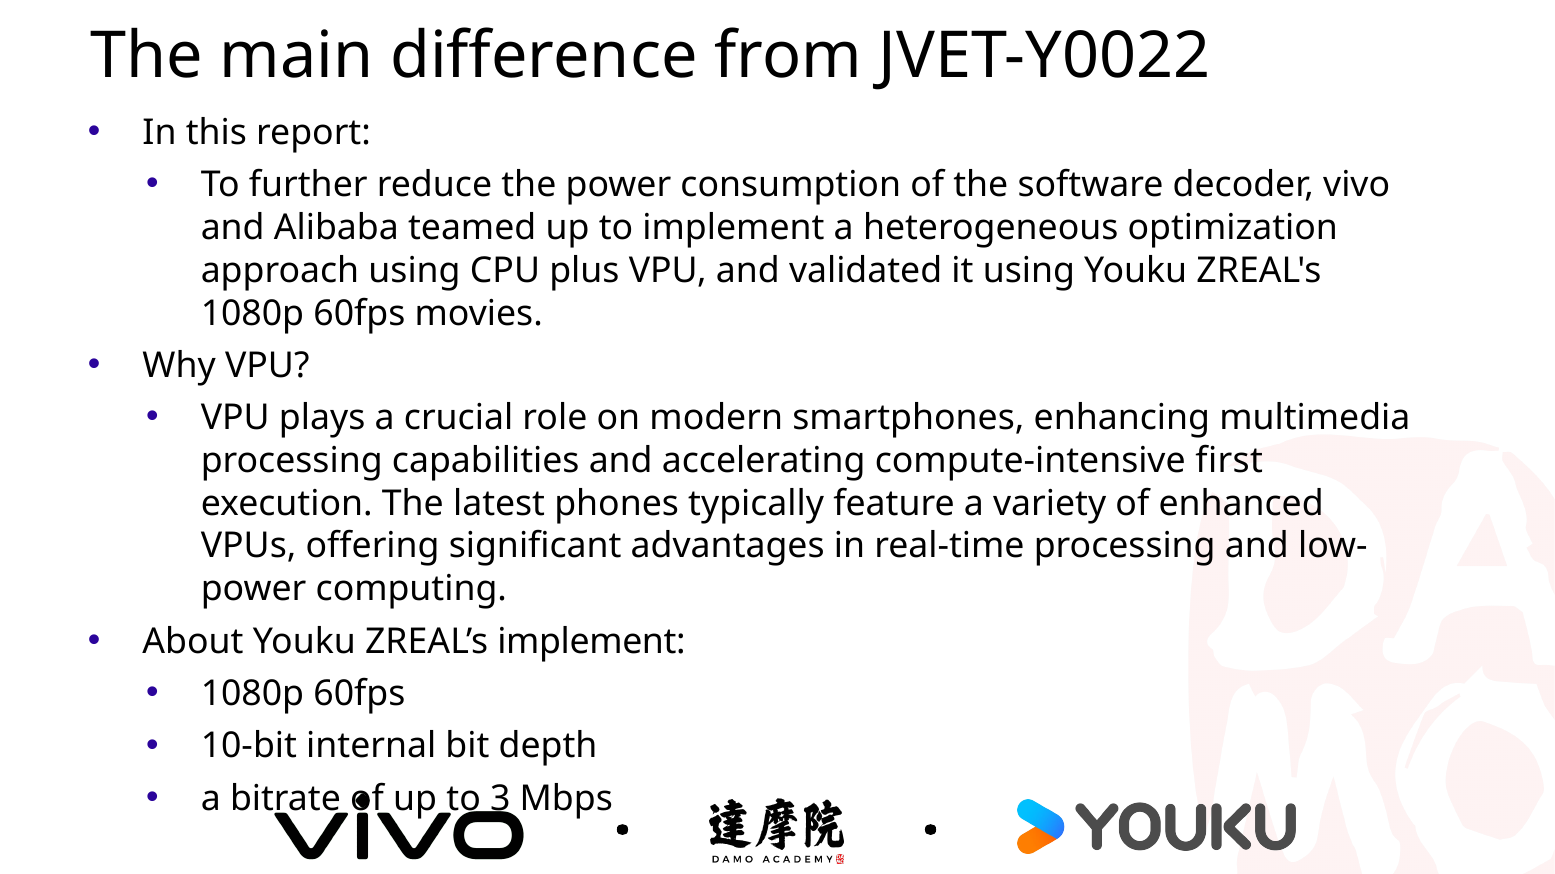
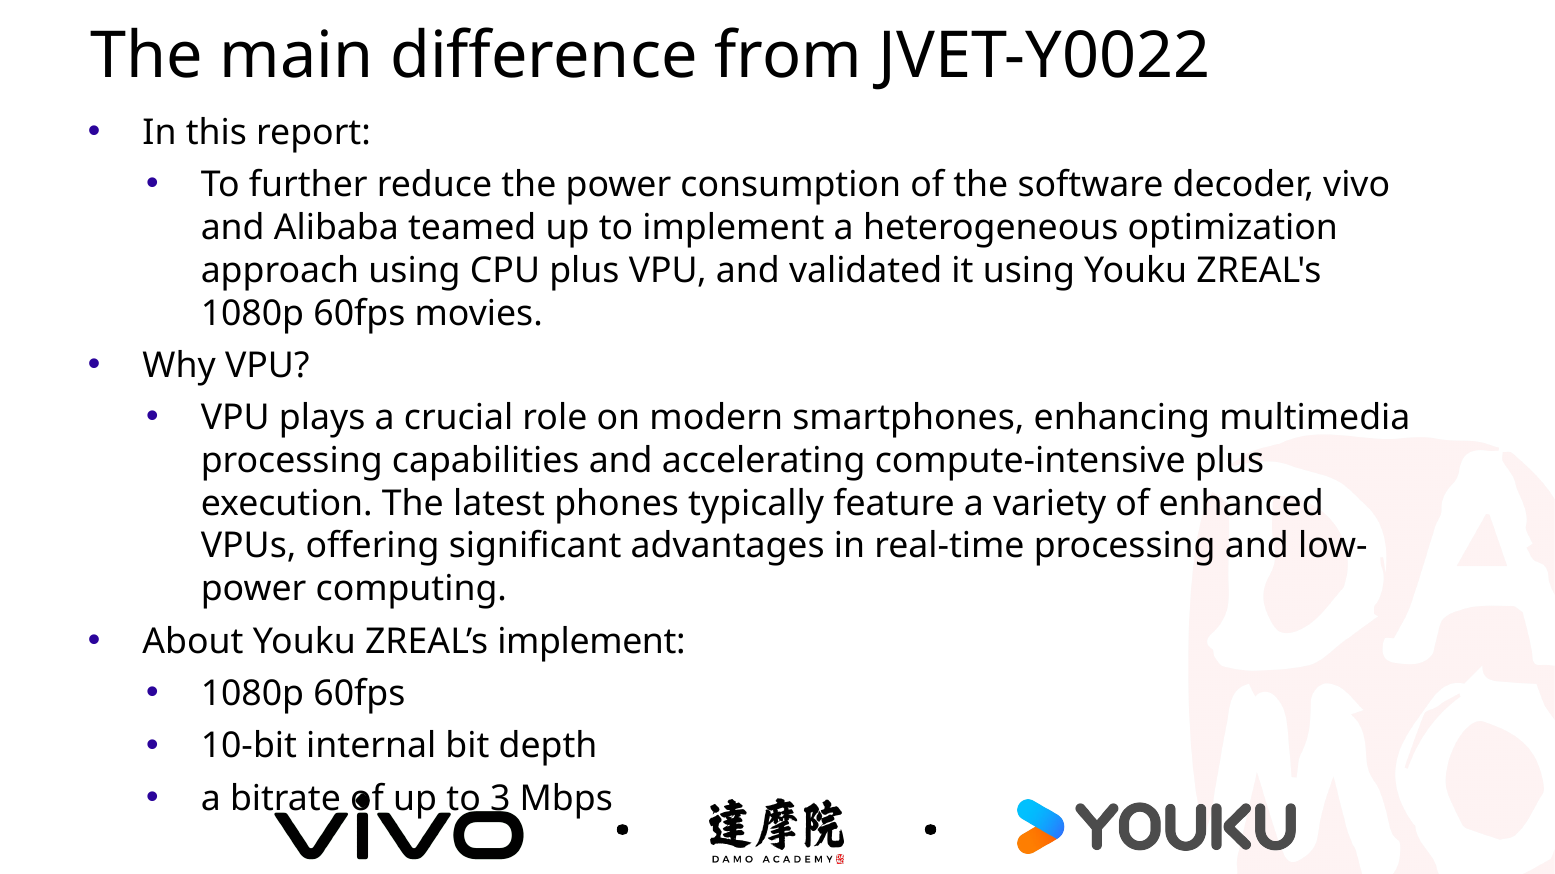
compute-intensive first: first -> plus (1230, 461)
